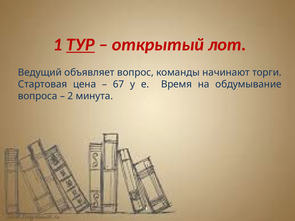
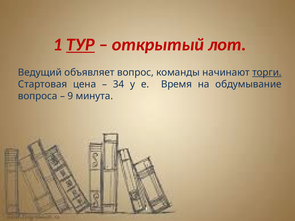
торги underline: none -> present (267, 73)
67: 67 -> 34 (119, 84)
2: 2 -> 9 (70, 96)
